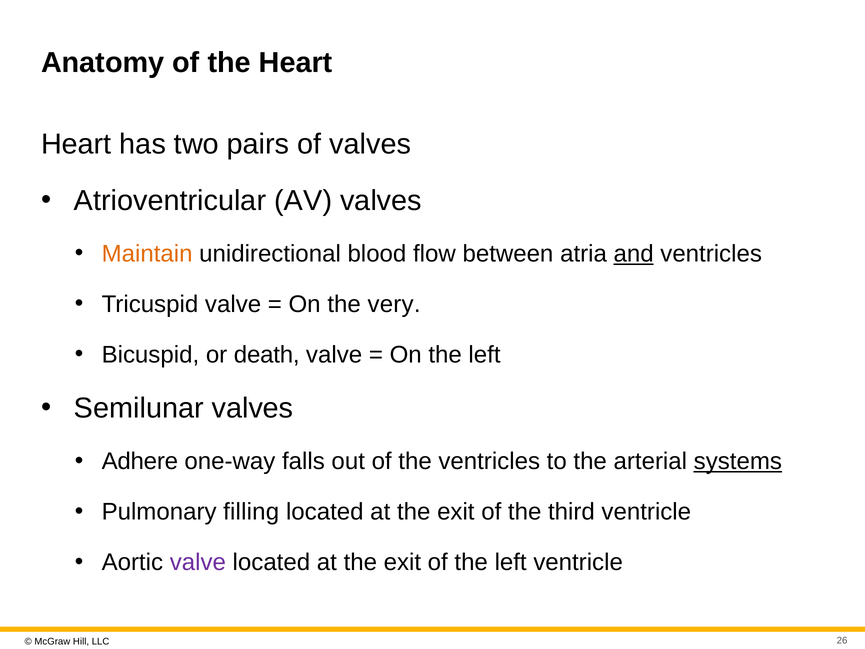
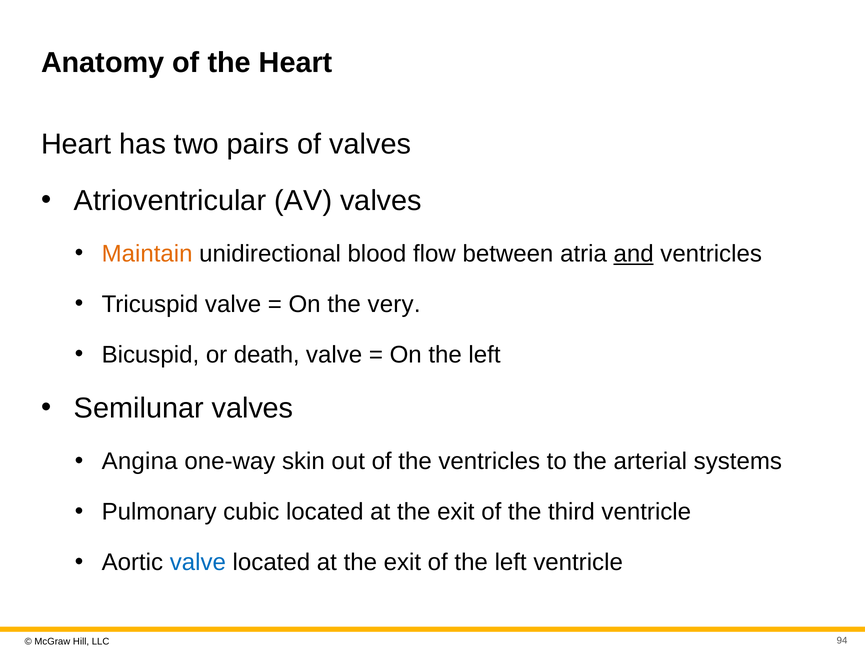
Adhere: Adhere -> Angina (140, 461)
falls: falls -> skin (303, 461)
systems underline: present -> none (738, 461)
filling: filling -> cubic (251, 512)
valve colour: purple -> blue (198, 562)
26: 26 -> 94 (842, 641)
